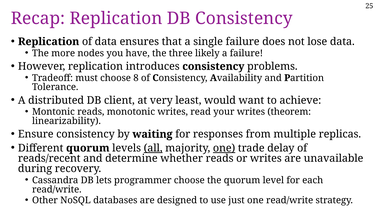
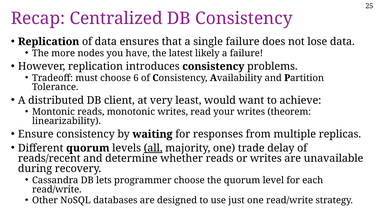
Recap Replication: Replication -> Centralized (116, 18)
three: three -> latest (181, 53)
8: 8 -> 6 (136, 78)
one underline: present -> none (224, 148)
